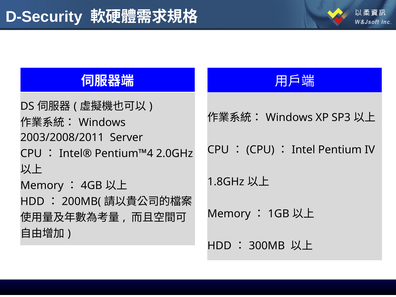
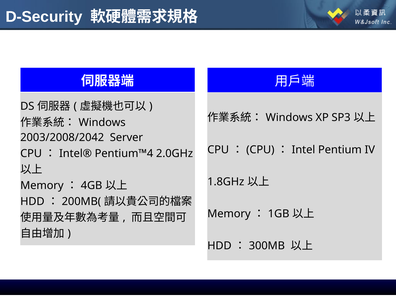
2003/2008/2011: 2003/2008/2011 -> 2003/2008/2042 (62, 137)
